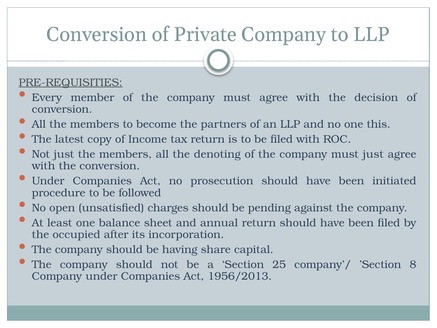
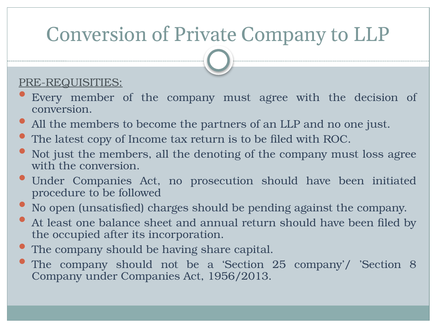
one this: this -> just (379, 124)
must just: just -> loss (373, 154)
